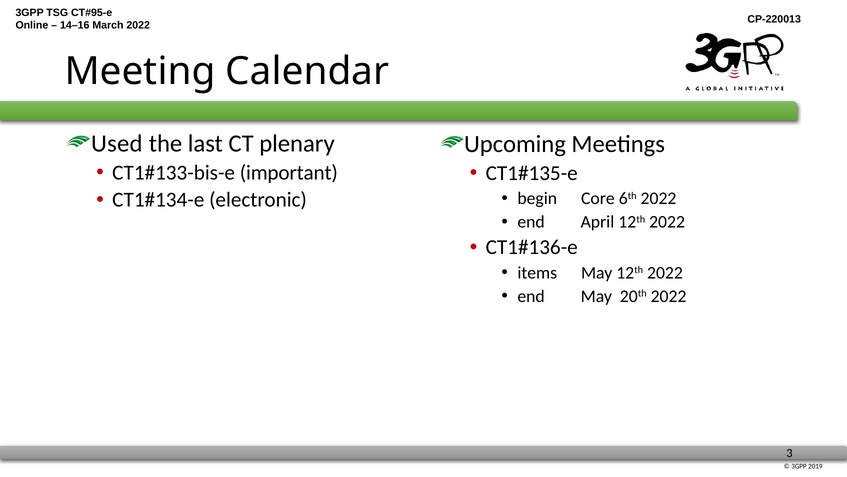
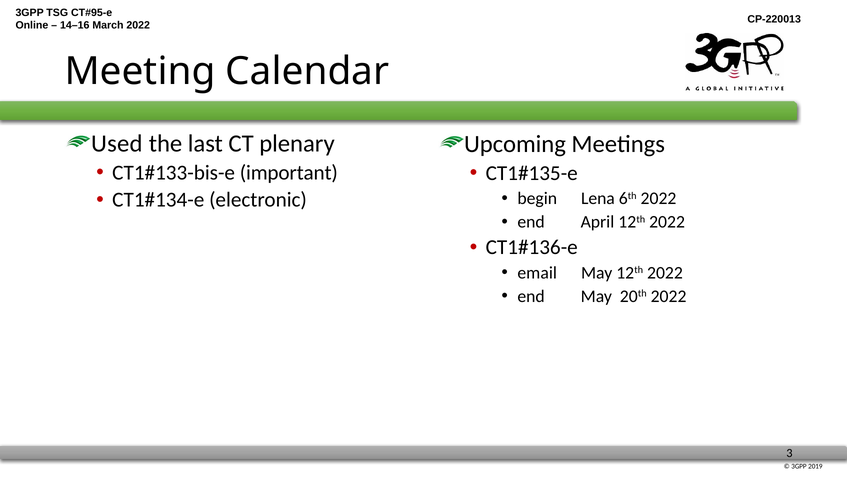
Core: Core -> Lena (598, 198)
items: items -> email (537, 272)
